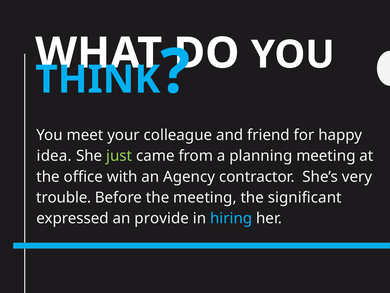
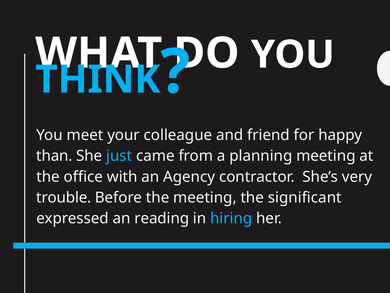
idea: idea -> than (54, 156)
just colour: light green -> light blue (119, 156)
provide: provide -> reading (162, 218)
